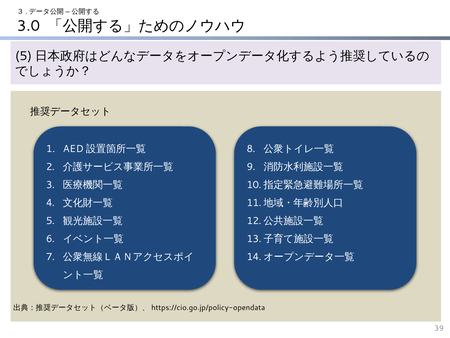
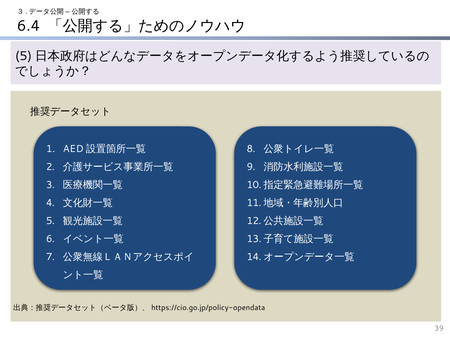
3.0: 3.0 -> 6.4 (28, 26)
